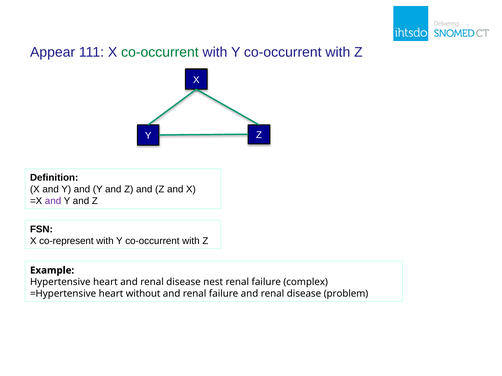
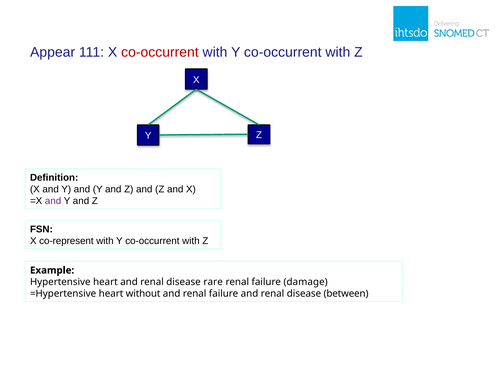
co-occurrent colour: green -> red (160, 52)
nest: nest -> rare (213, 282)
complex: complex -> damage (306, 282)
problem: problem -> between (346, 294)
